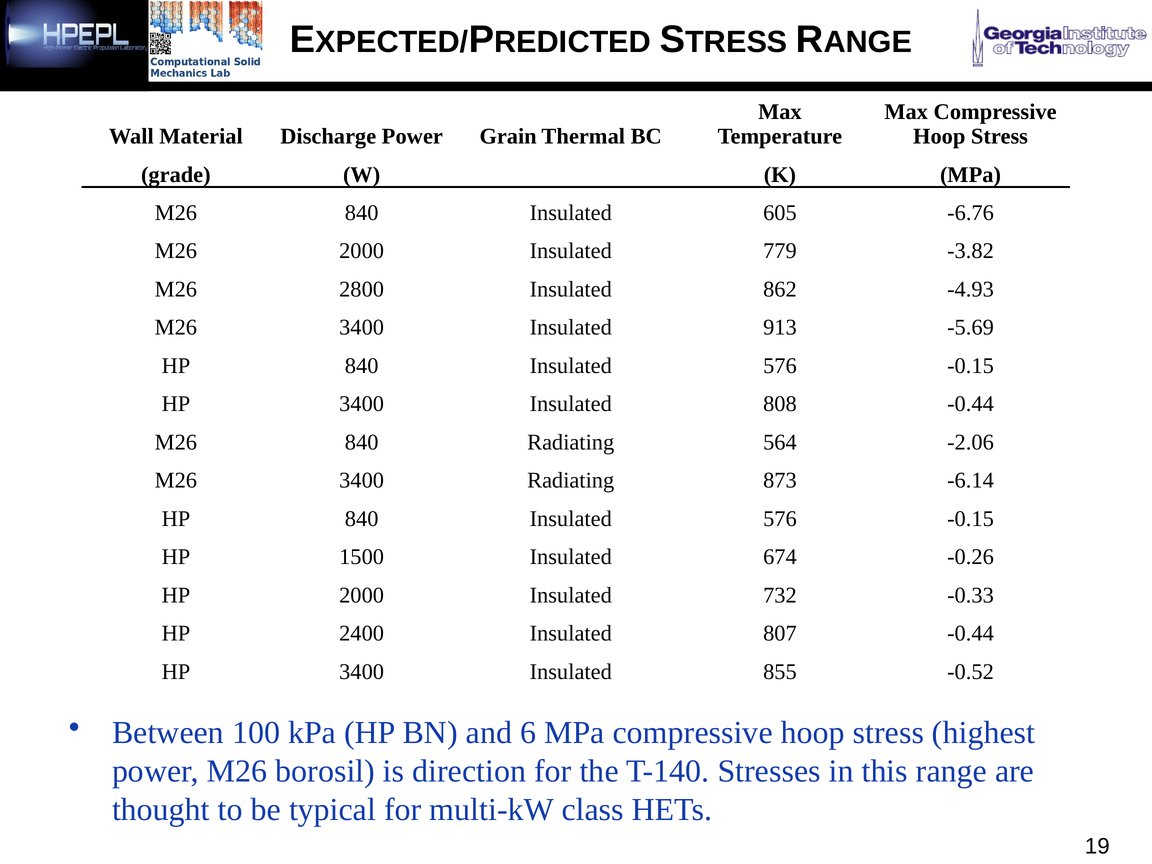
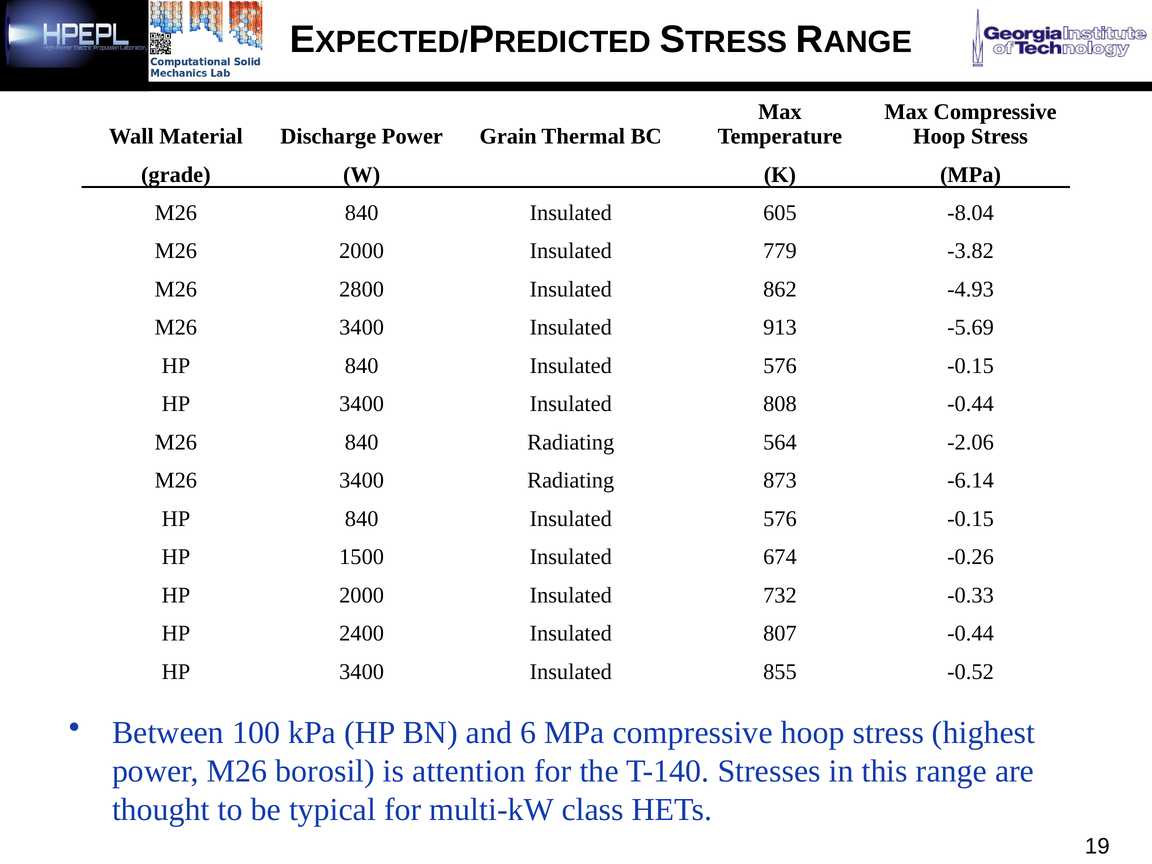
-6.76: -6.76 -> -8.04 (971, 213)
direction: direction -> attention (469, 771)
